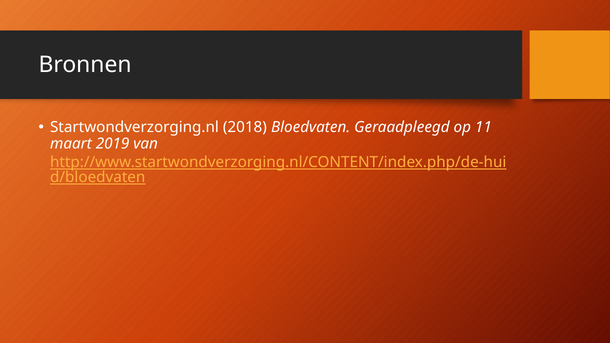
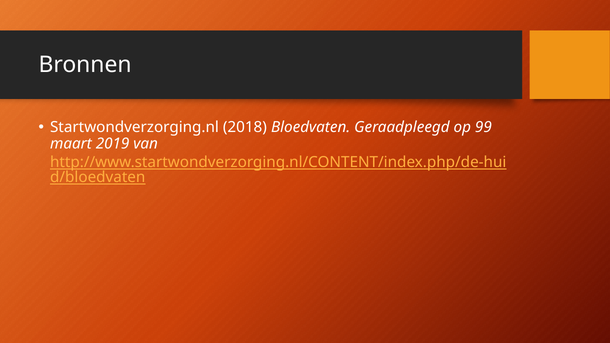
11: 11 -> 99 (483, 127)
